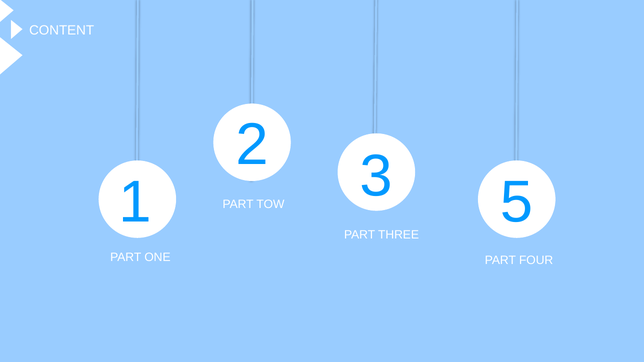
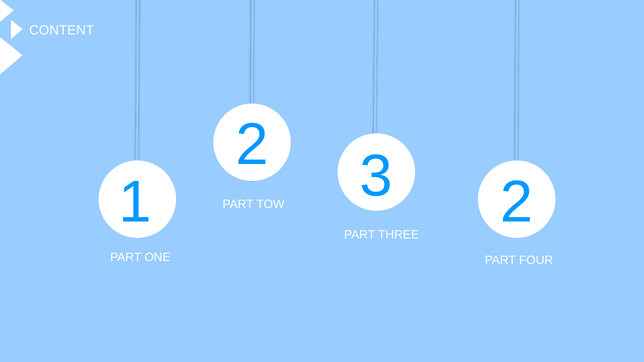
3 5: 5 -> 2 (517, 202)
